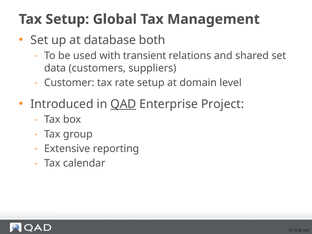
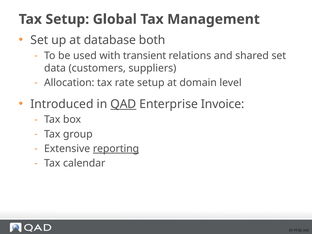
Customer: Customer -> Allocation (69, 83)
Project: Project -> Invoice (223, 104)
reporting underline: none -> present (116, 149)
